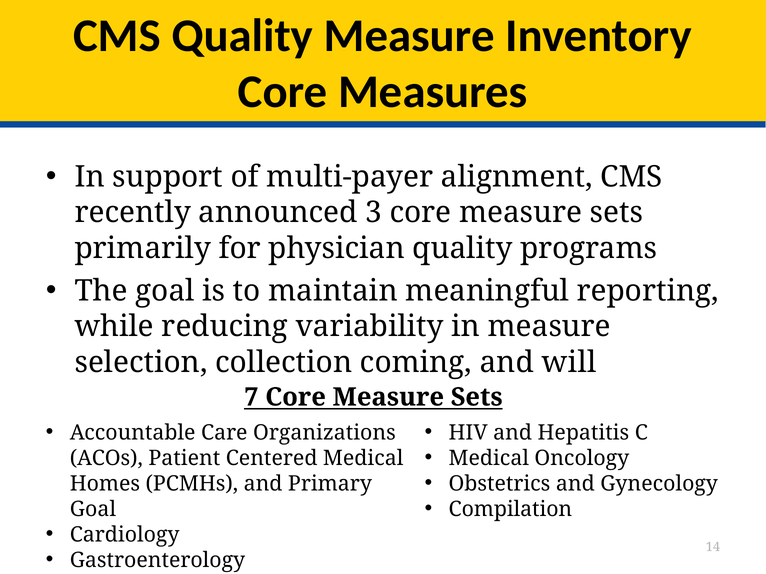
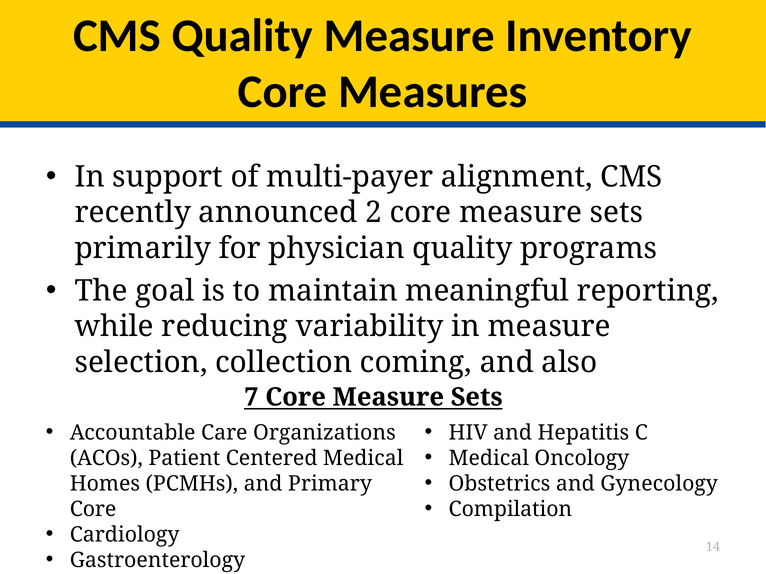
3: 3 -> 2 (374, 213)
will: will -> also (569, 363)
Goal: Goal -> Core (93, 510)
